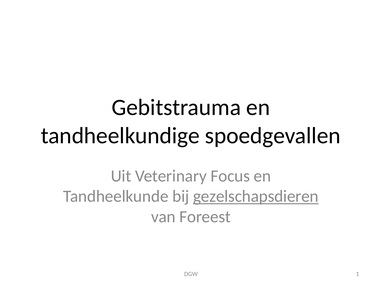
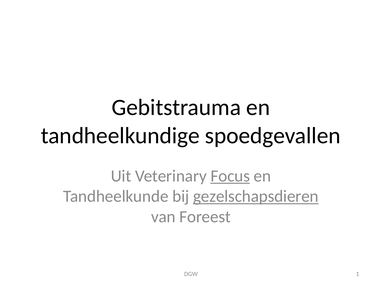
Focus underline: none -> present (230, 176)
